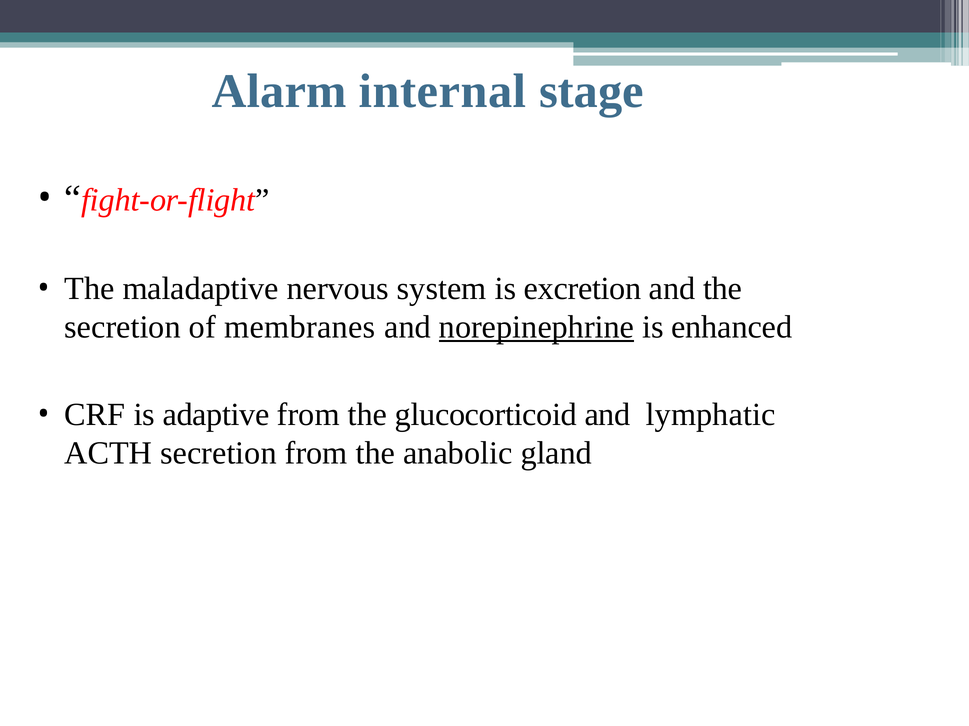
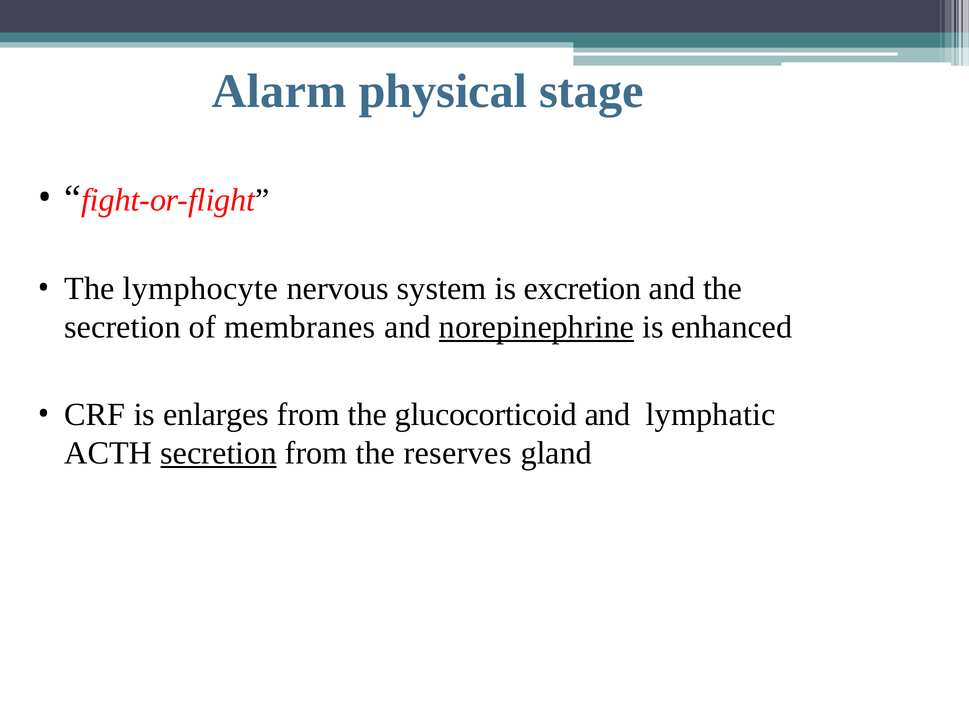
internal: internal -> physical (443, 91)
maladaptive: maladaptive -> lymphocyte (200, 289)
adaptive: adaptive -> enlarges (216, 415)
secretion underline: none -> present (219, 454)
anabolic: anabolic -> reserves (458, 454)
